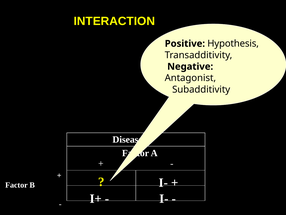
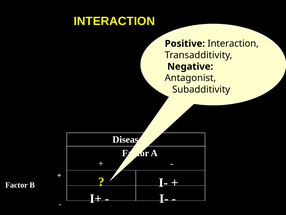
Positive Hypothesis: Hypothesis -> Interaction (233, 44)
